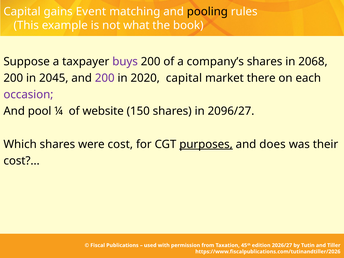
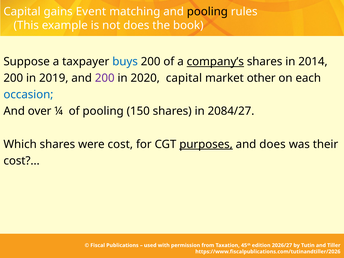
not what: what -> does (136, 25)
buys colour: purple -> blue (125, 62)
company’s underline: none -> present (215, 62)
2068: 2068 -> 2014 (313, 62)
2045: 2045 -> 2019 (54, 78)
there: there -> other (261, 78)
occasion colour: purple -> blue (28, 95)
pool: pool -> over (40, 111)
of website: website -> pooling (103, 111)
2096/27: 2096/27 -> 2084/27 (231, 111)
